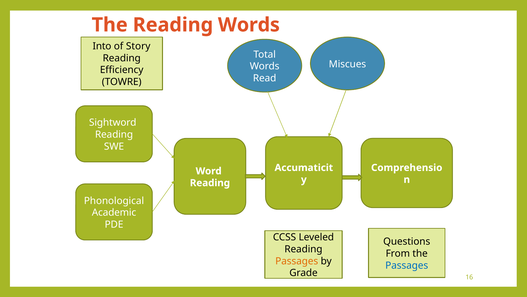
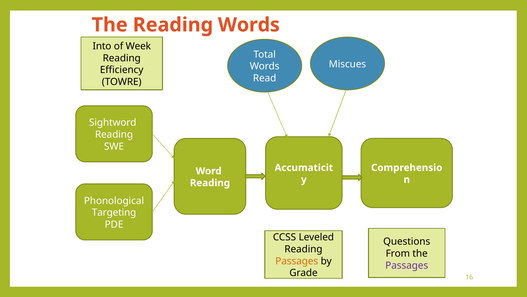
Story: Story -> Week (138, 46)
Academic: Academic -> Targeting (114, 212)
Passages colour: blue -> purple (407, 265)
